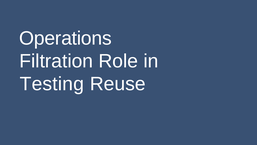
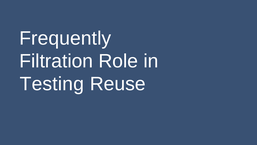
Operations: Operations -> Frequently (65, 38)
